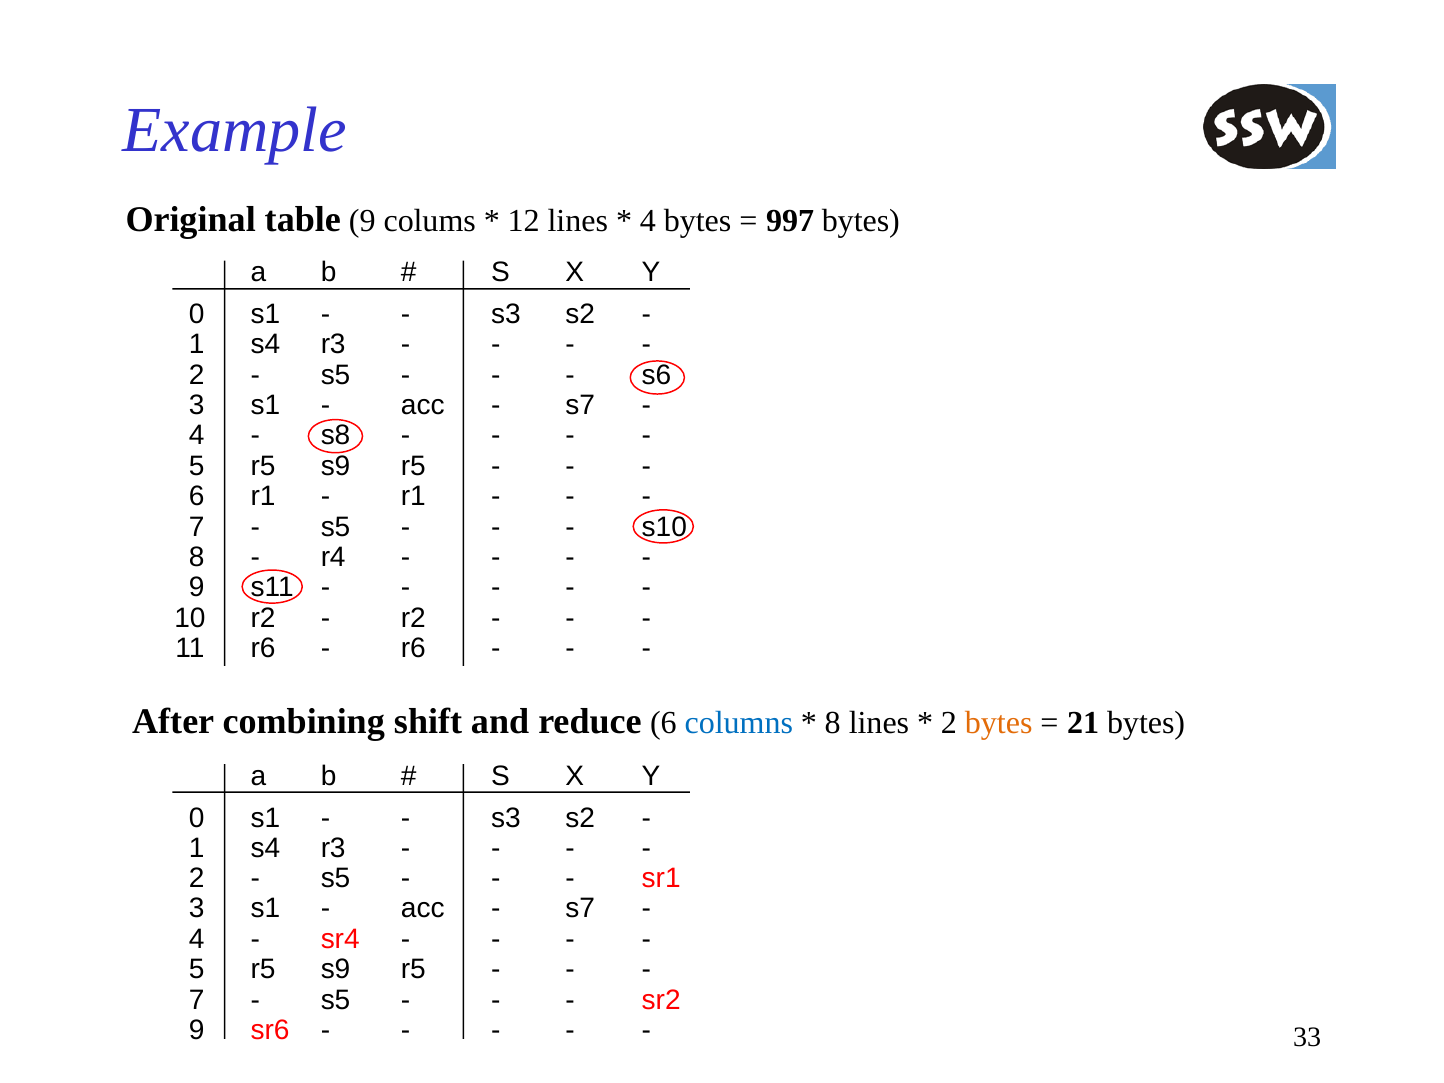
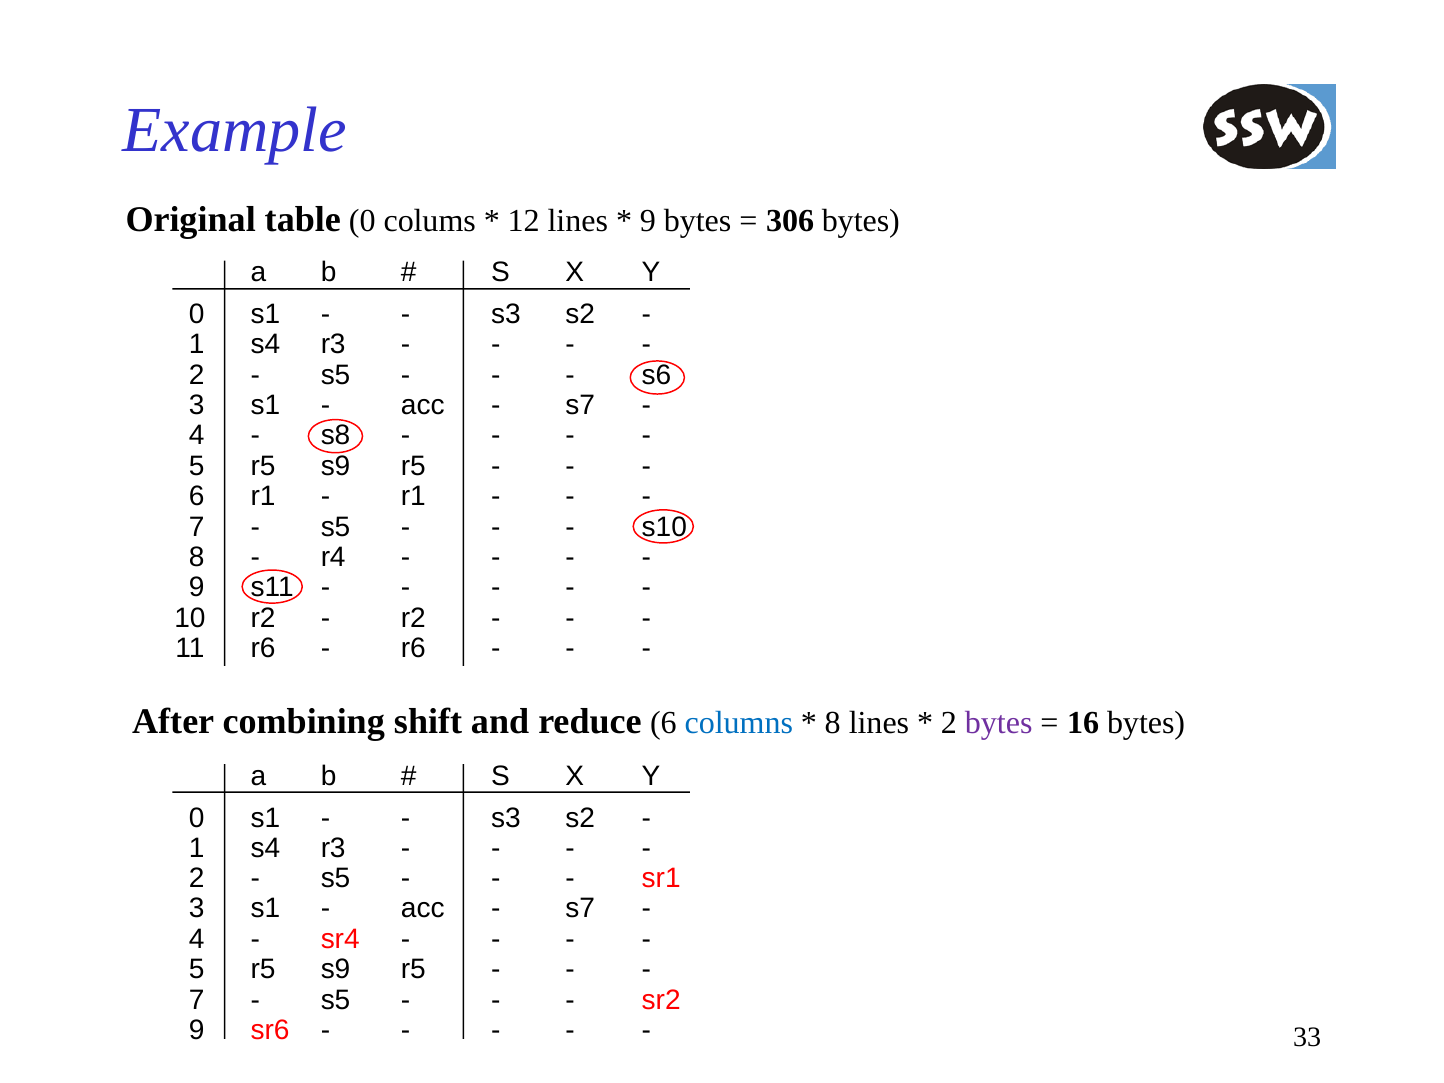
table 9: 9 -> 0 (362, 221)
4: 4 -> 9 (648, 221)
997: 997 -> 306 (790, 221)
bytes colour: orange -> purple (999, 723)
21: 21 -> 16 (1083, 723)
